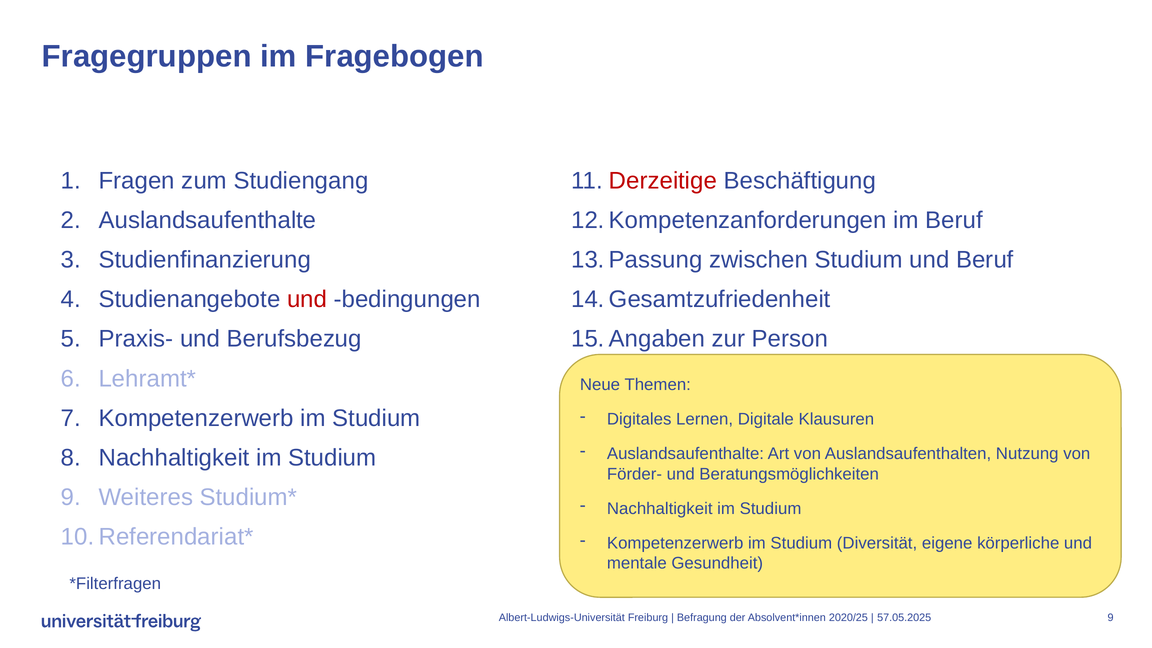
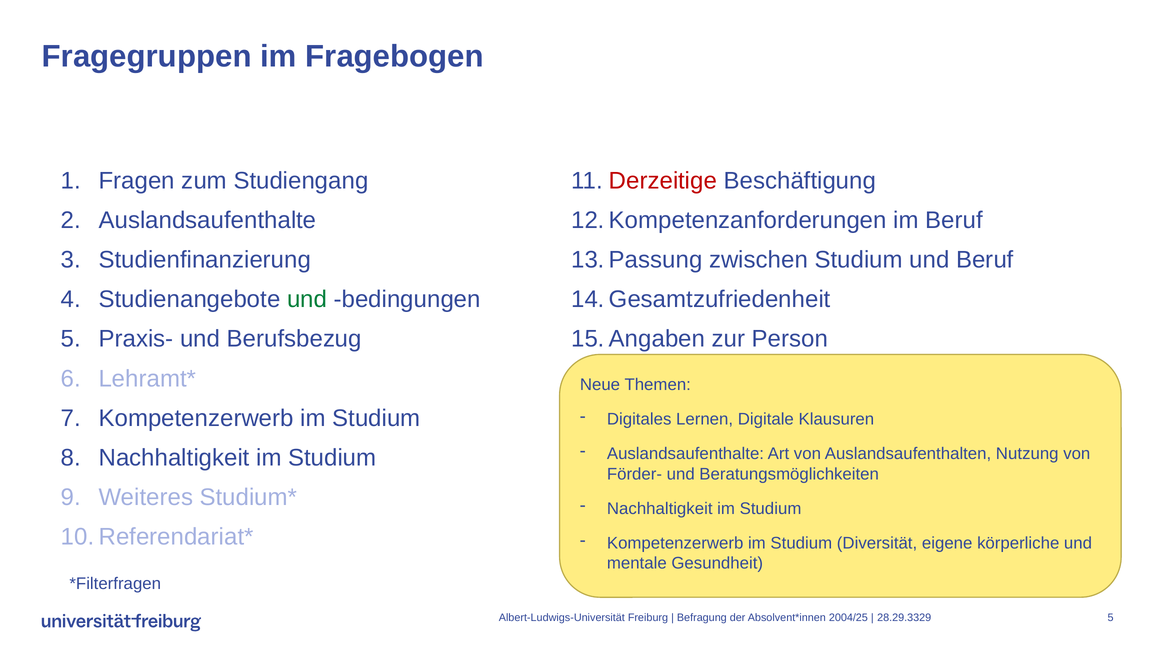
und colour: red -> green (307, 299)
2020/25: 2020/25 -> 2004/25 (848, 618)
57.05.2025: 57.05.2025 -> 28.29.3329 (904, 618)
9: 9 -> 5 (1111, 618)
